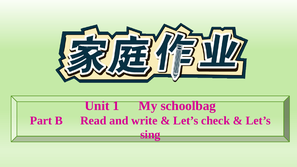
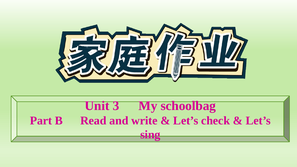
1: 1 -> 3 (116, 106)
